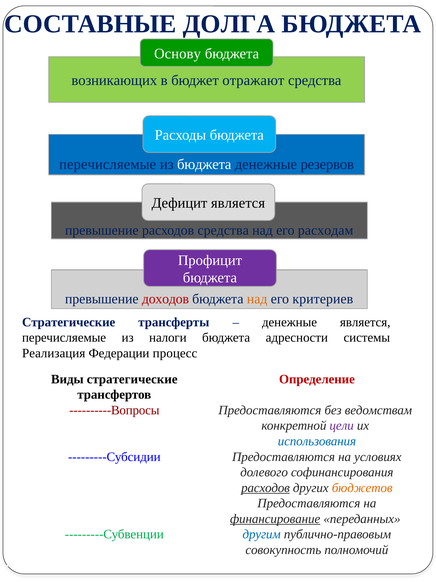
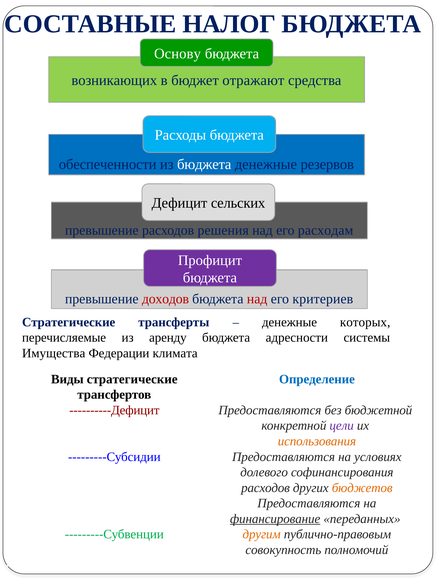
ДОЛГА: ДОЛГА -> НАЛОГ (229, 24)
перечисляемые: перечисляемые -> обеспеченности (108, 164)
Дефицит является: является -> сельских (238, 203)
расходов средства: средства -> решения (223, 230)
над colour: orange -> red (257, 299)
денежные является: является -> которых (365, 322)
налоги: налоги -> аренду (168, 337)
Реализация: Реализация -> Имущества (54, 353)
процесс: процесс -> климата (175, 353)
Определение colour: red -> blue (317, 379)
----------Вопросы: ----------Вопросы -> ----------Дефицит (114, 410)
ведомствам: ведомствам -> бюджетной (378, 410)
использования colour: blue -> orange (317, 441)
расходов underline: present -> none (266, 487)
другим colour: blue -> orange (262, 534)
